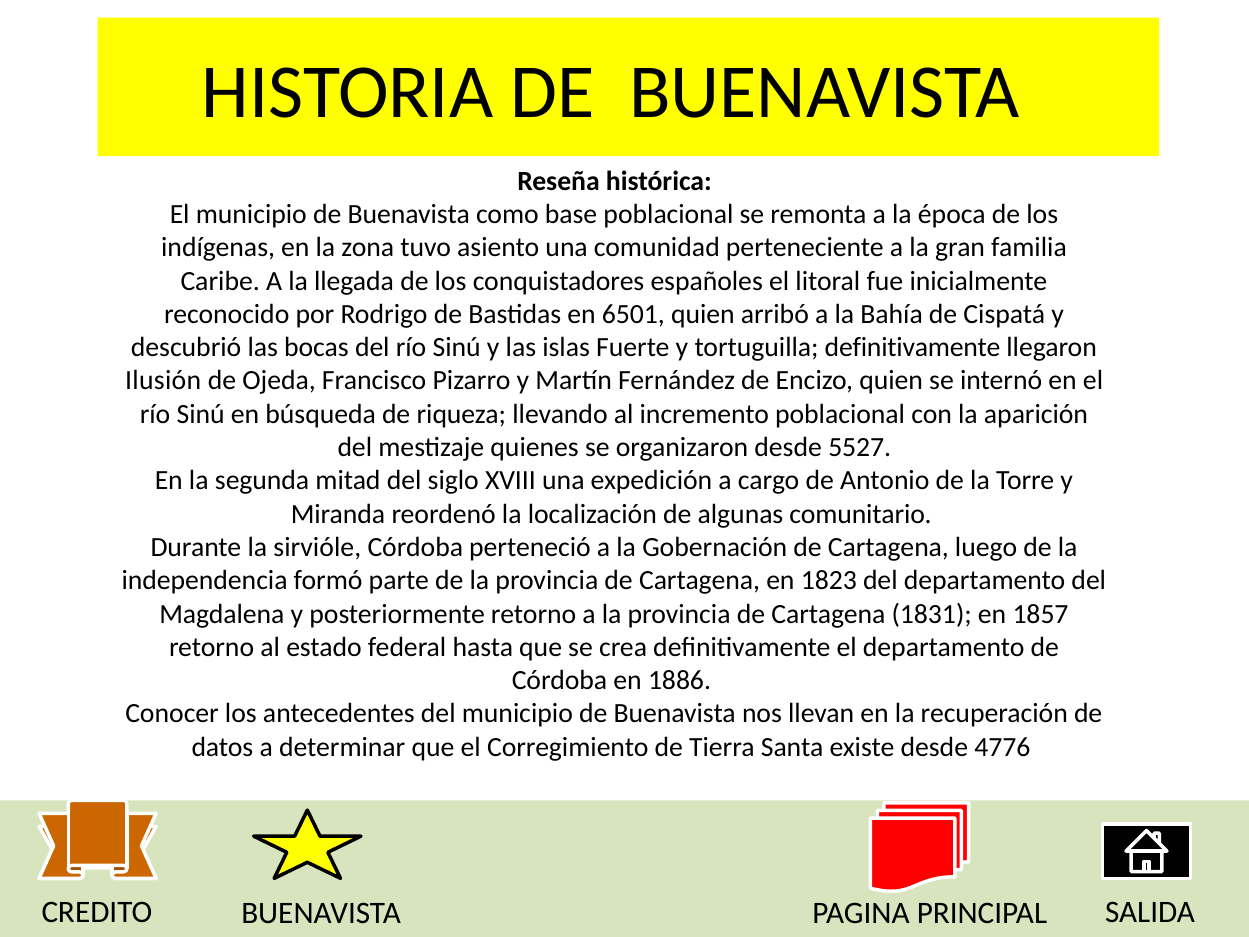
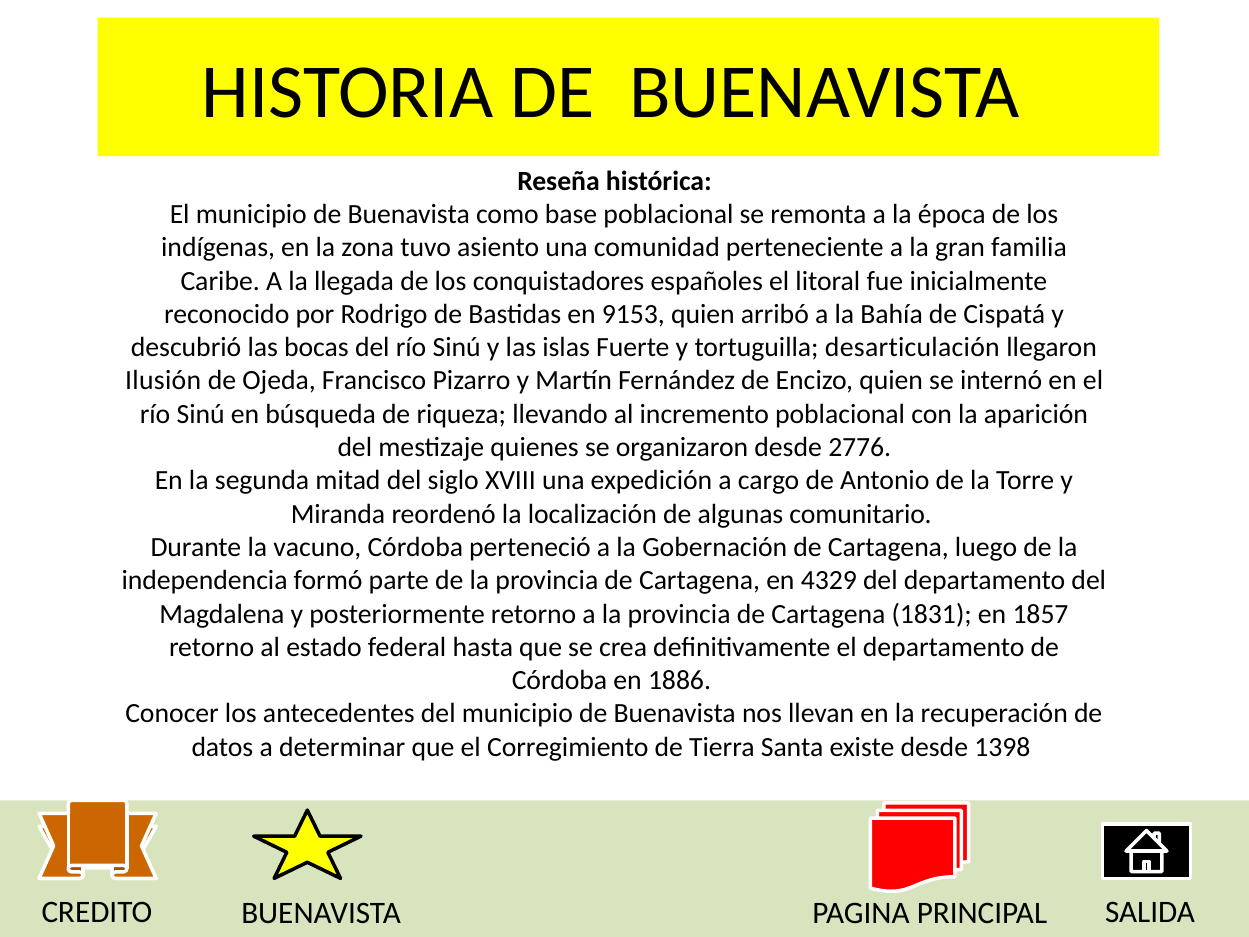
6501: 6501 -> 9153 (633, 314)
tortuguilla definitivamente: definitivamente -> desarticulación (912, 347)
5527: 5527 -> 2776 (860, 447)
sirvióle: sirvióle -> vacuno (317, 547)
1823: 1823 -> 4329 (829, 580)
4776: 4776 -> 1398 (1002, 747)
